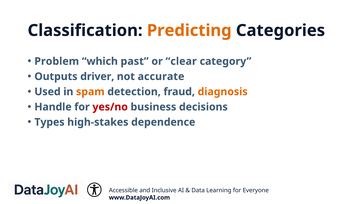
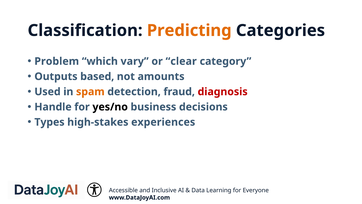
past: past -> vary (135, 61)
driver: driver -> based (97, 76)
accurate: accurate -> amounts (161, 76)
diagnosis colour: orange -> red (223, 92)
yes/no colour: red -> black (110, 107)
dependence: dependence -> experiences (163, 122)
